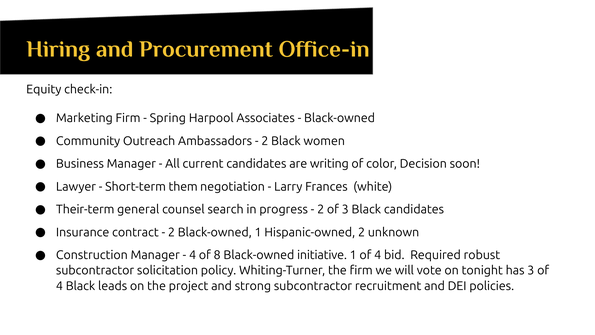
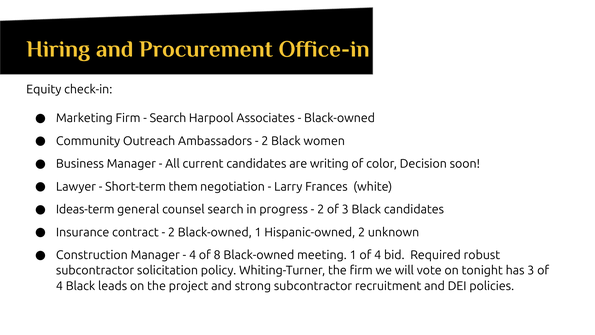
Spring: Spring -> Search (168, 118)
Their-term: Their-term -> Ideas-term (85, 209)
initiative: initiative -> meeting (322, 255)
